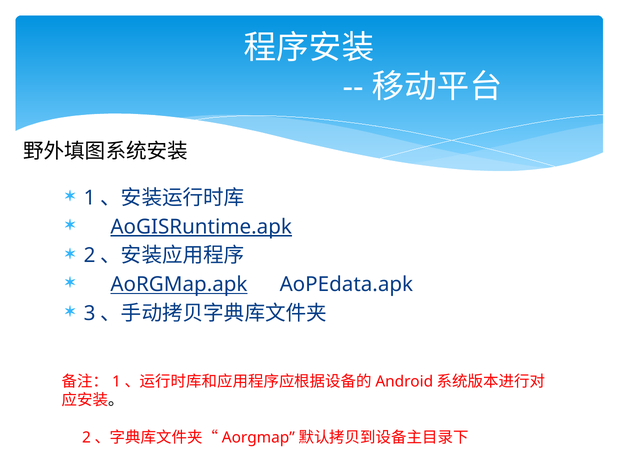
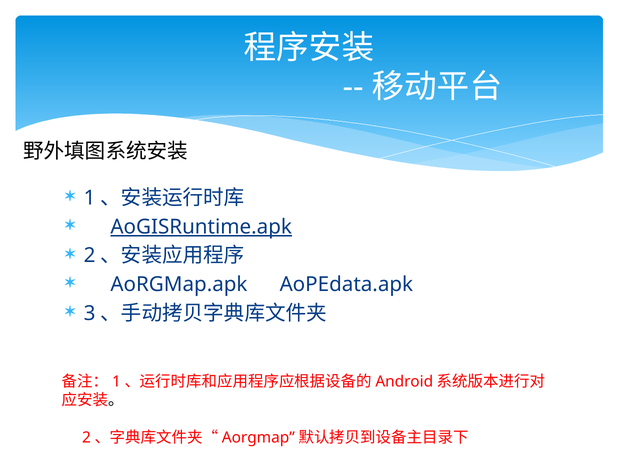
AoRGMap.apk underline: present -> none (179, 284)
